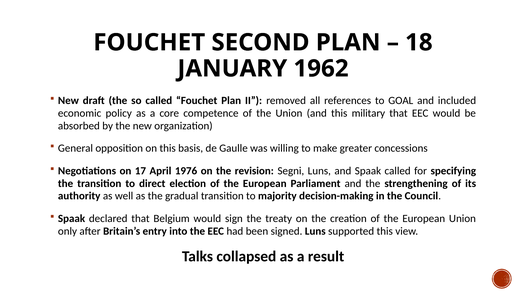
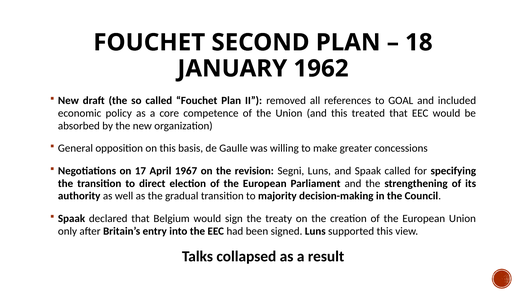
military: military -> treated (368, 113)
1976: 1976 -> 1967 (186, 171)
